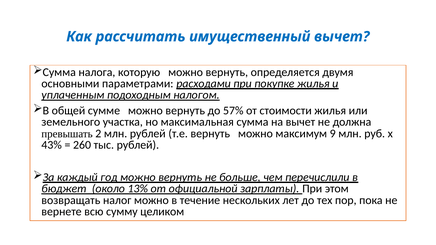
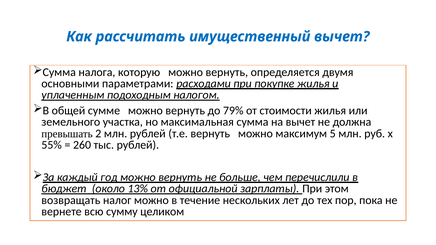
57%: 57% -> 79% (233, 111)
9: 9 -> 5 (333, 134)
43%: 43% -> 55% (52, 145)
